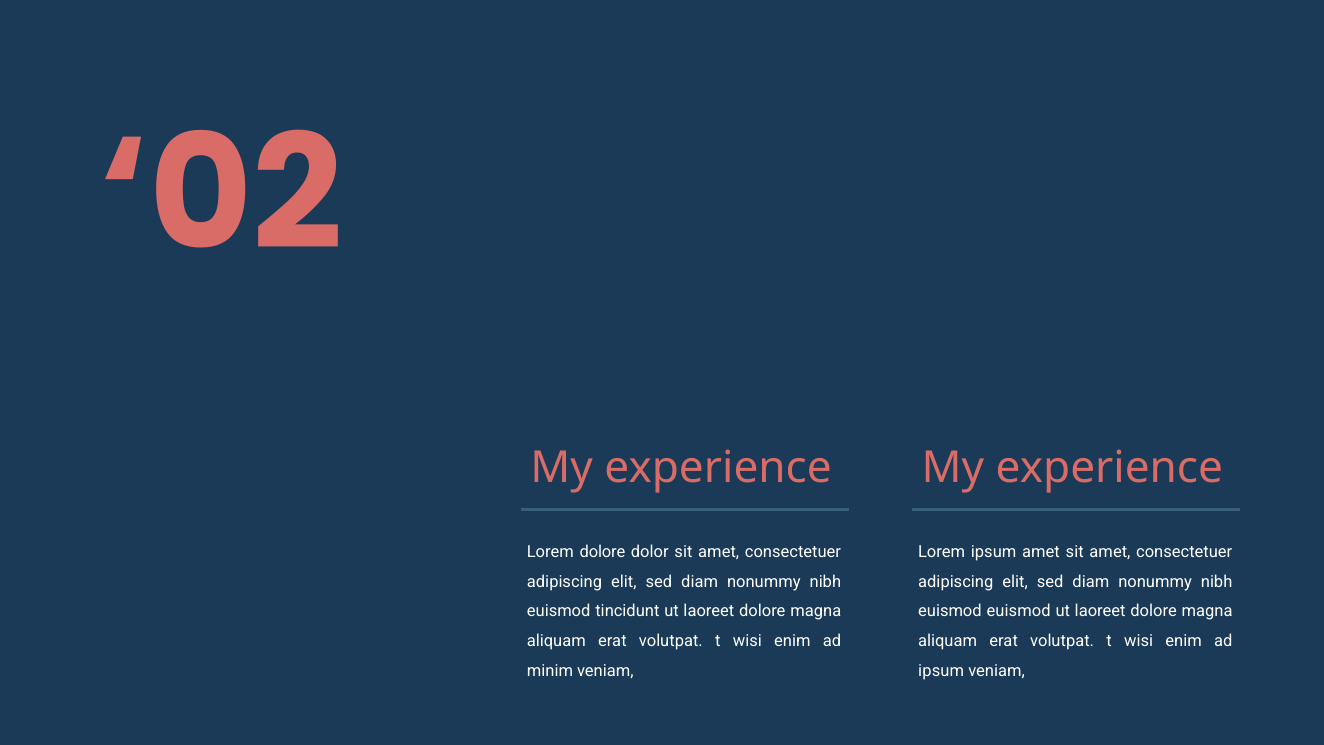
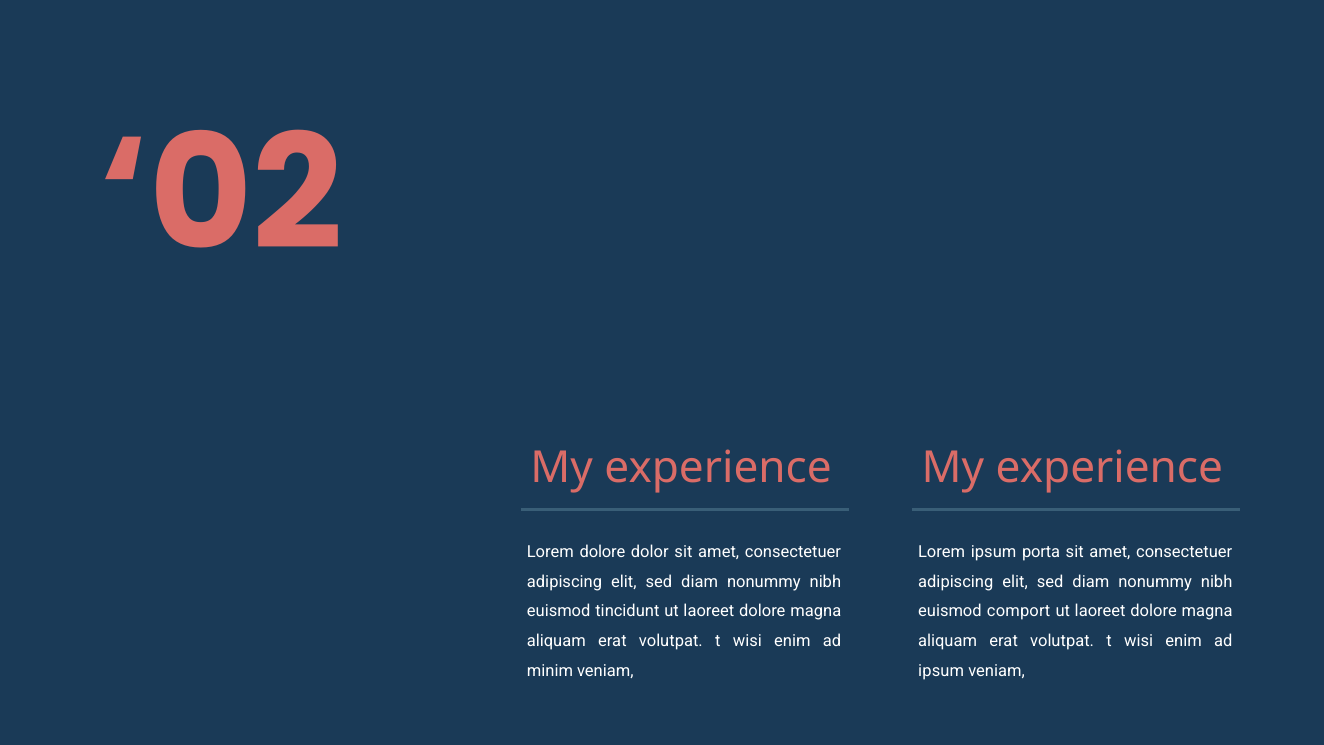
ipsum amet: amet -> porta (1041, 552)
euismod euismod: euismod -> comport (1019, 611)
